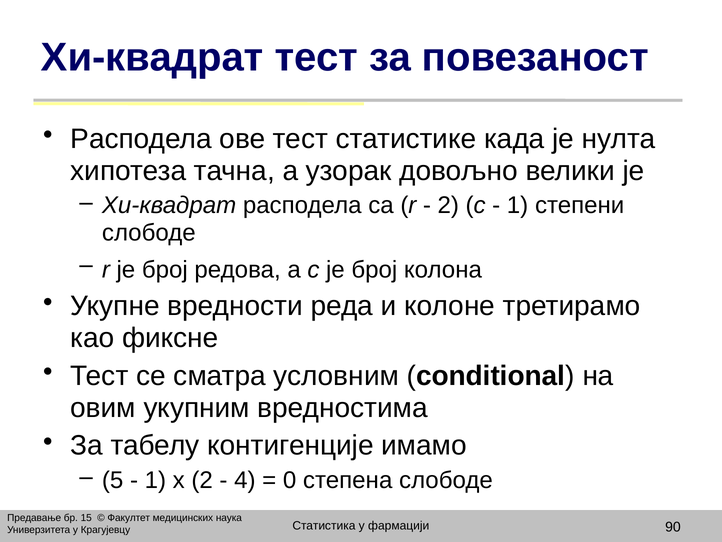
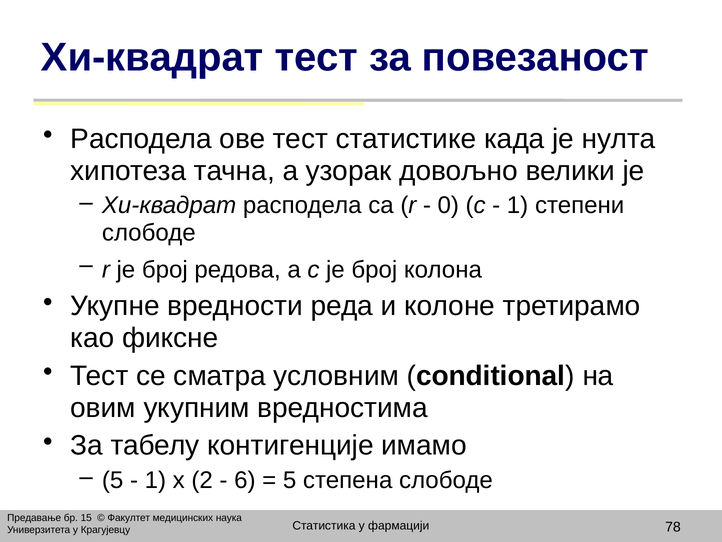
2: 2 -> 0 (448, 205)
4: 4 -> 6 (245, 480)
0: 0 -> 5 (290, 480)
90: 90 -> 78 (673, 527)
